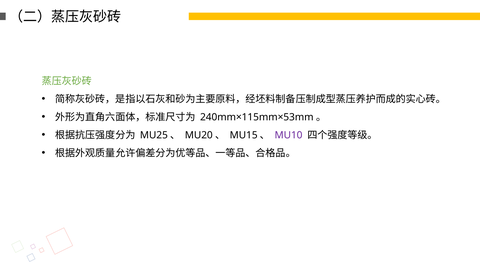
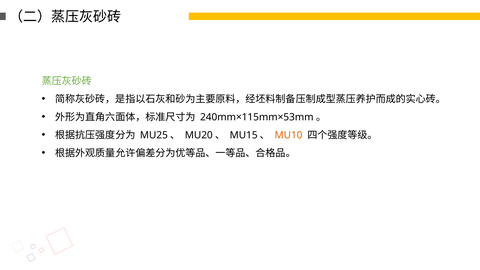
MU10 colour: purple -> orange (289, 135)
